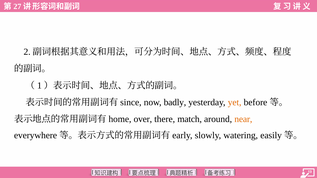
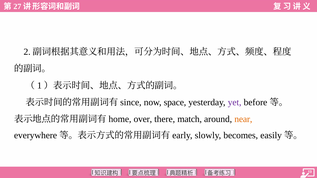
badly: badly -> space (175, 102)
yet colour: orange -> purple (235, 102)
watering: watering -> becomes (241, 135)
